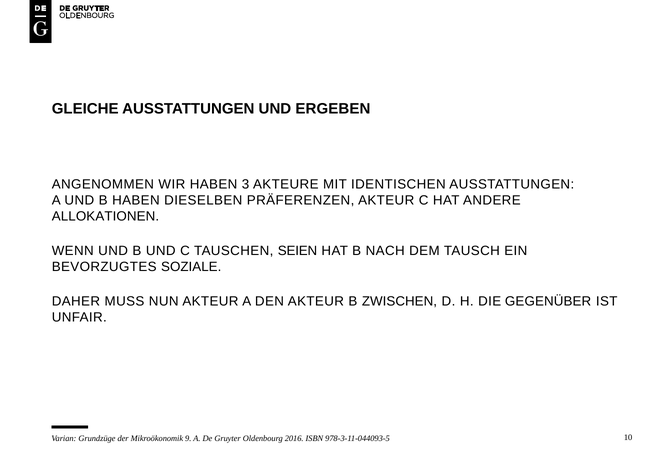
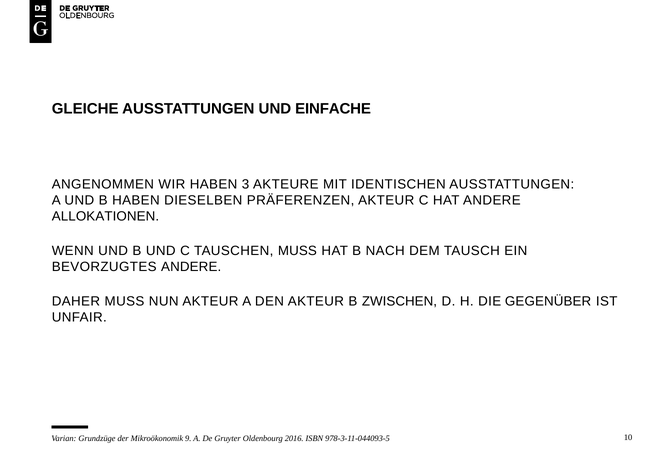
ERGEBEN: ERGEBEN -> EINFACHE (333, 109)
TAUSCHEN SEIEN: SEIEN -> MUSS (297, 251)
BEVORZUGTES SOZIALE: SOZIALE -> ANDERE (191, 267)
